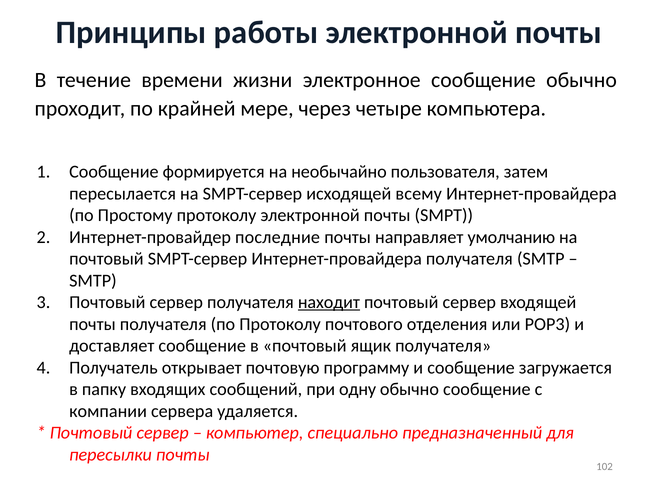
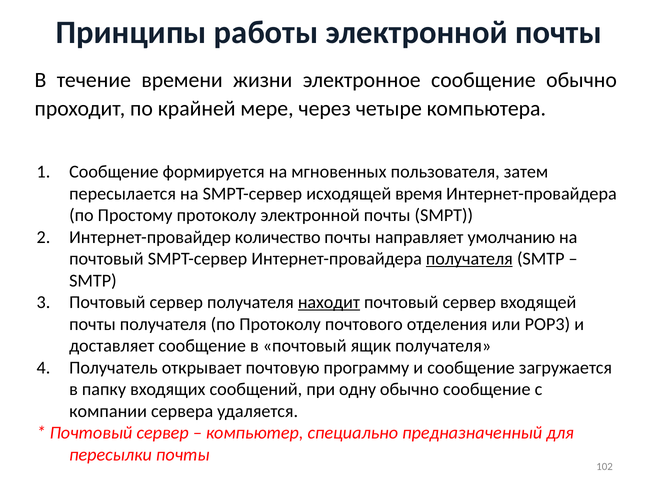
необычайно: необычайно -> мгновенных (339, 172)
всему: всему -> время (419, 194)
последние: последние -> количество (278, 237)
получателя underline: none -> present (469, 259)
